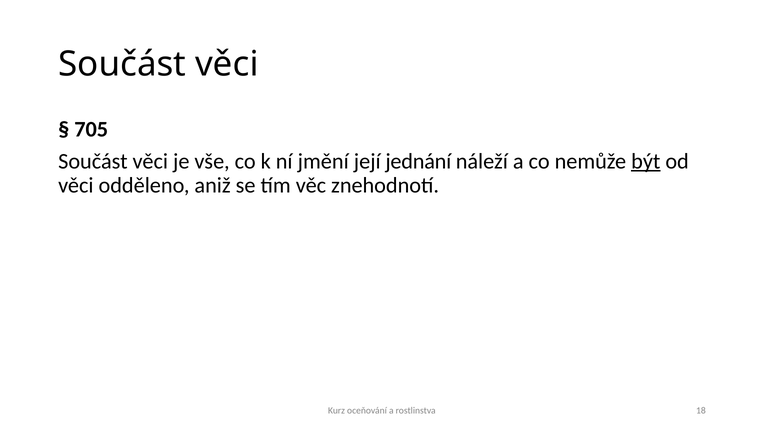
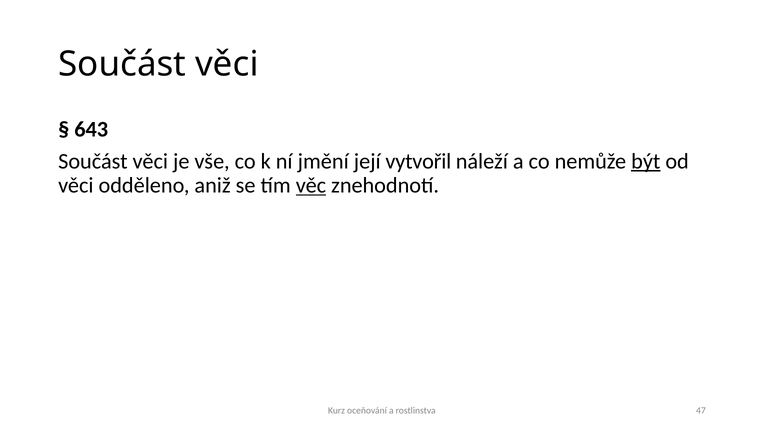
705: 705 -> 643 (91, 129)
jednání: jednání -> vytvořil (418, 161)
věc underline: none -> present (311, 185)
18: 18 -> 47 (701, 410)
